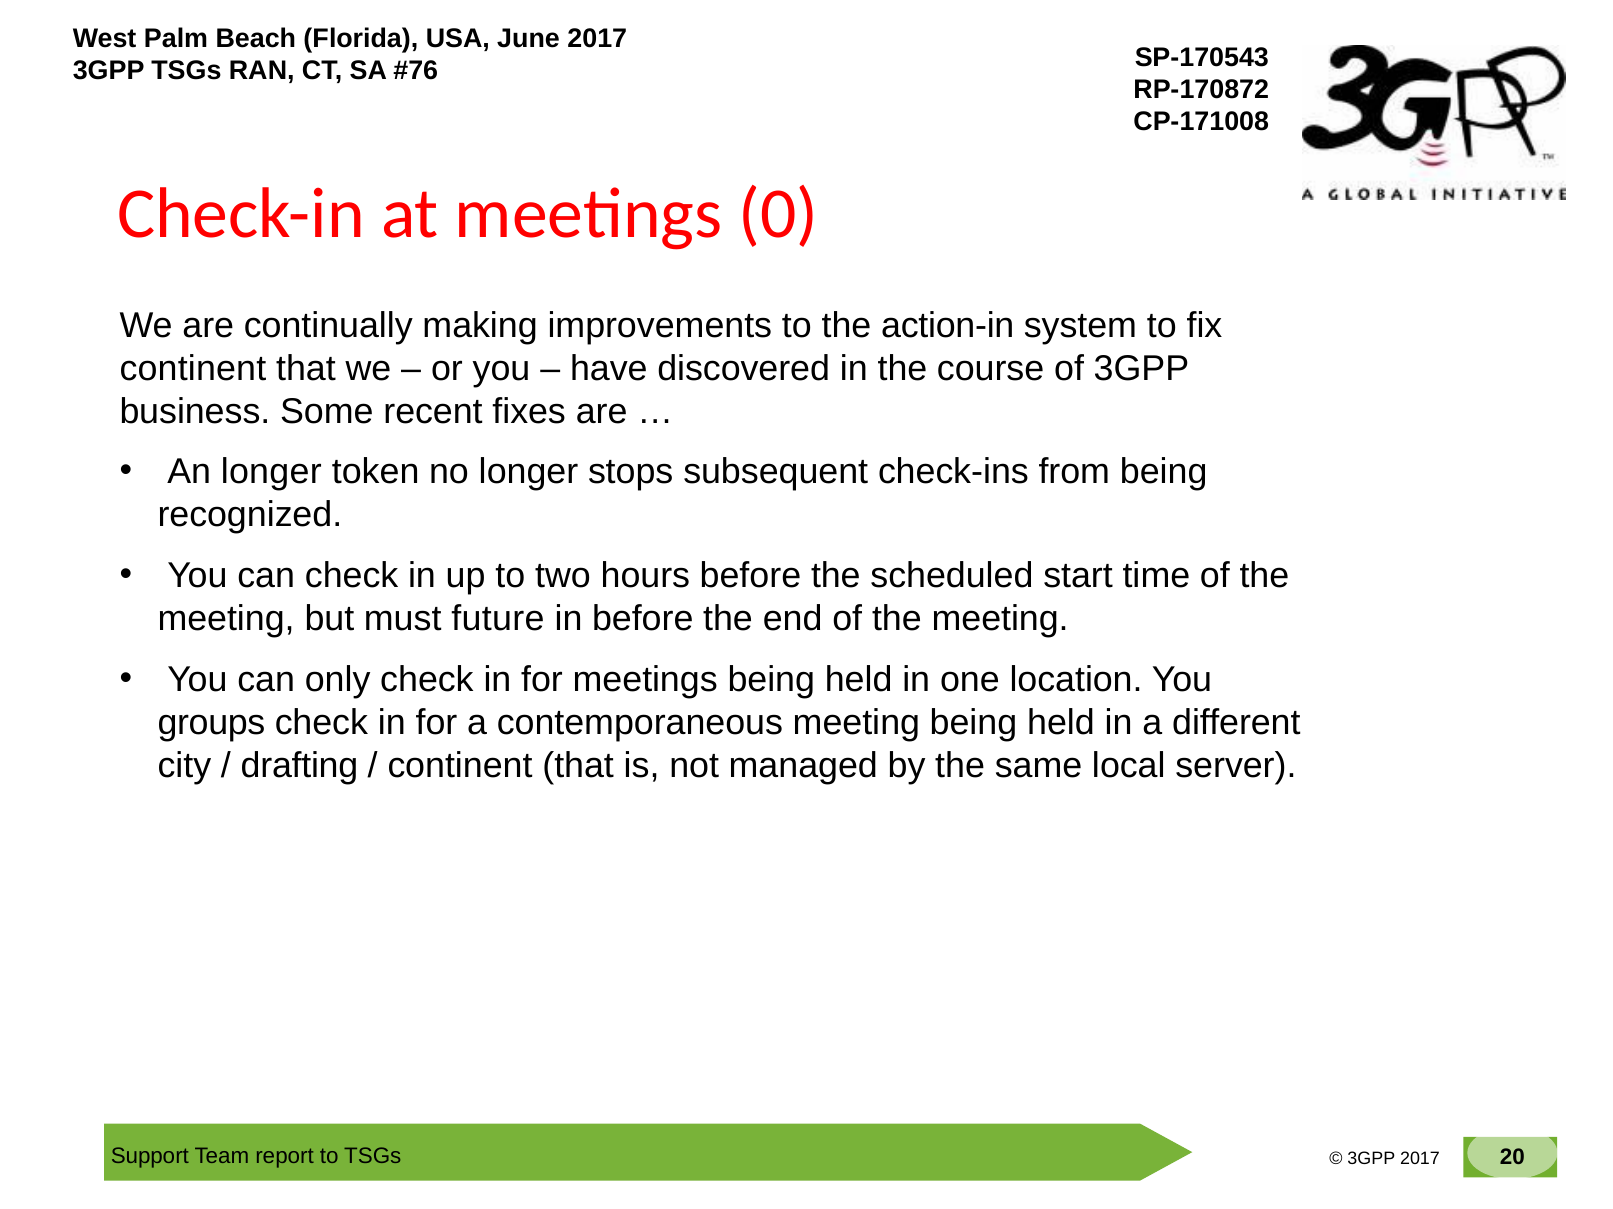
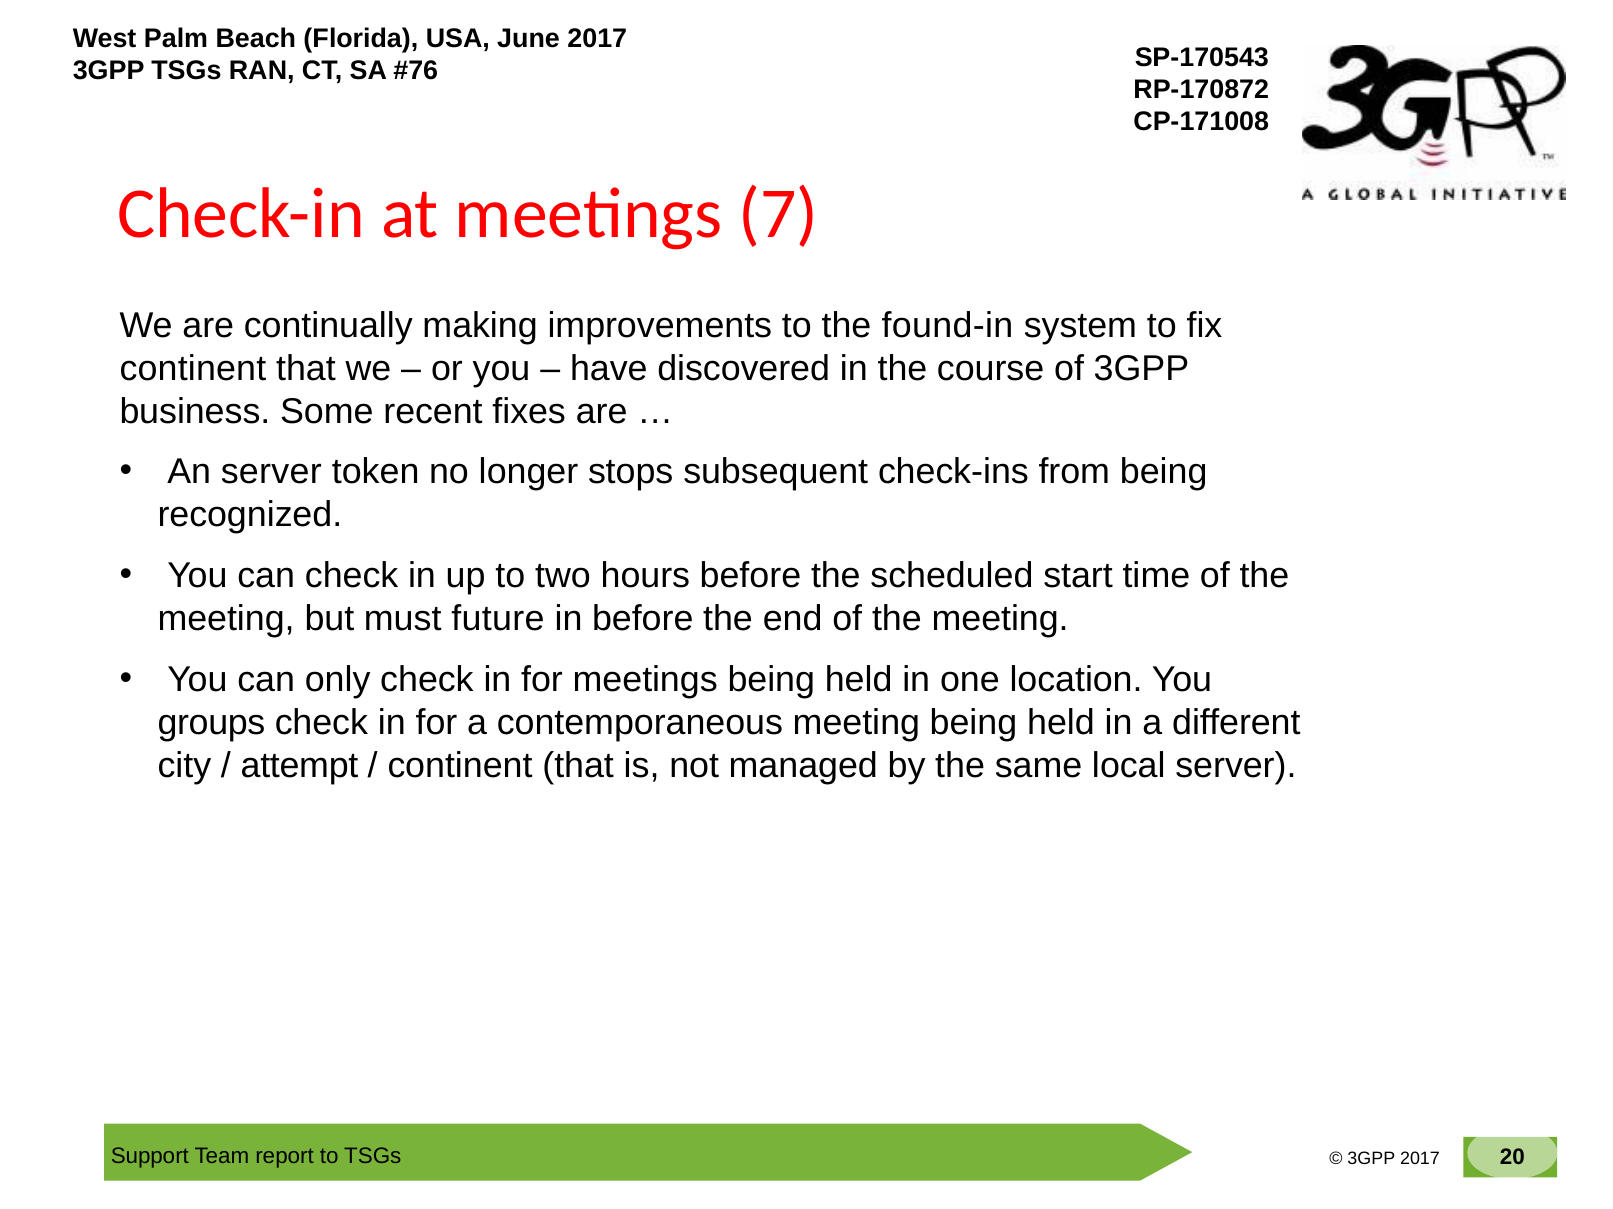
0: 0 -> 7 (779, 214)
action-in: action-in -> found-in (947, 326)
An longer: longer -> server (271, 472)
drafting: drafting -> attempt (300, 766)
